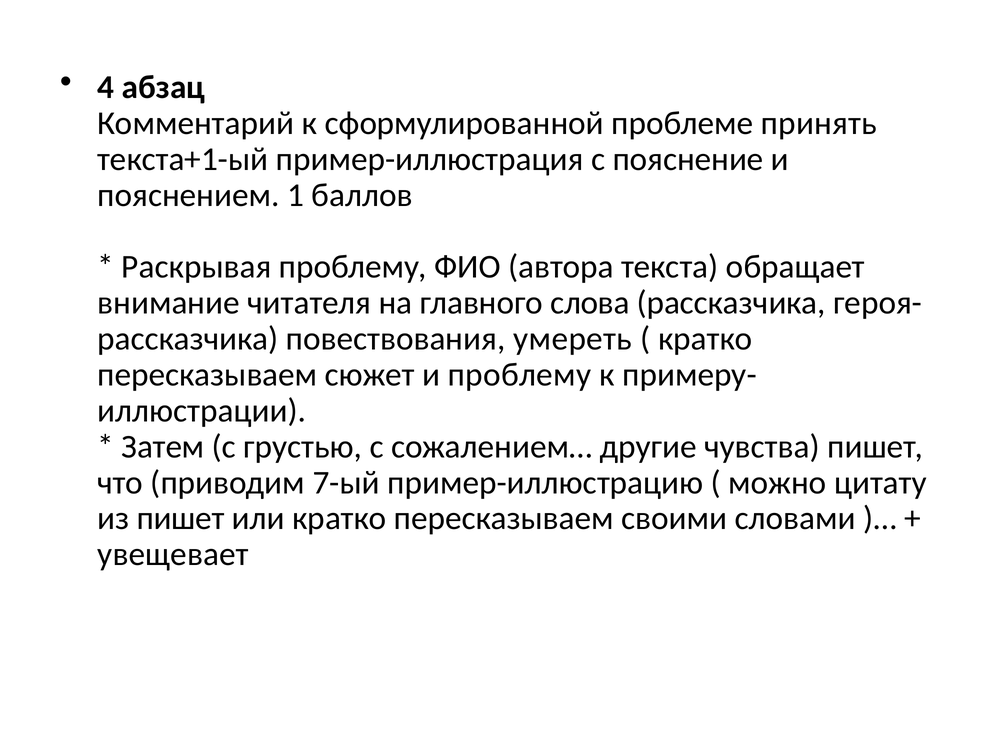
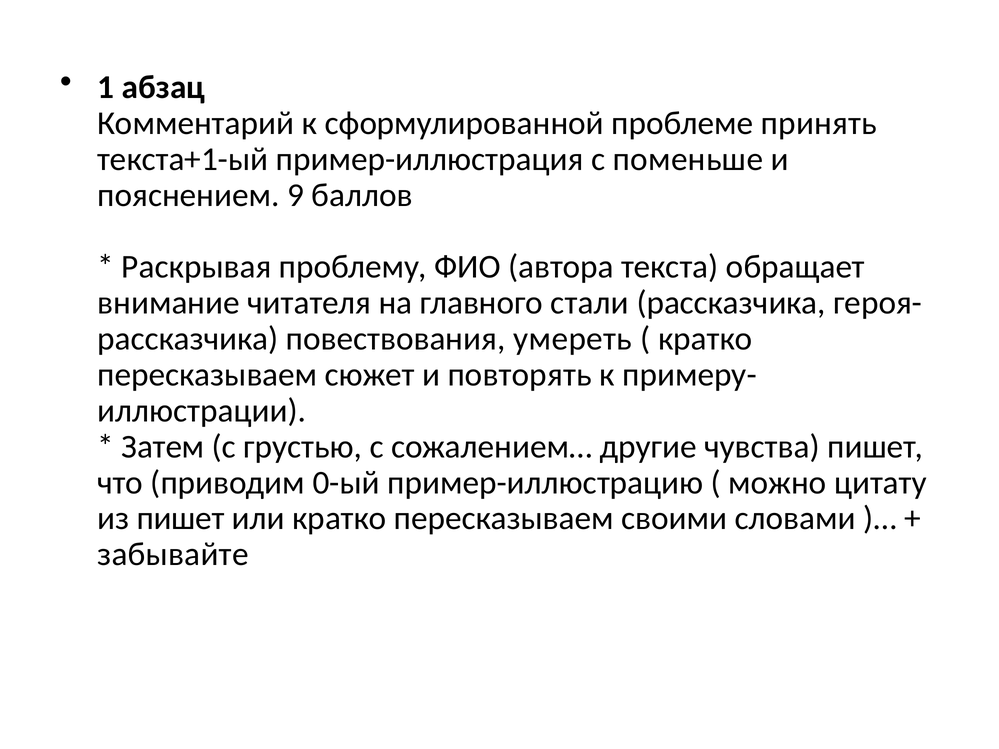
4: 4 -> 1 (106, 87)
пояснение: пояснение -> поменьше (688, 159)
1: 1 -> 9 (295, 195)
слова: слова -> стали (590, 303)
и проблему: проблему -> повторять (520, 375)
7-ый: 7-ый -> 0-ый (346, 483)
увещевает: увещевает -> забывайте (173, 555)
